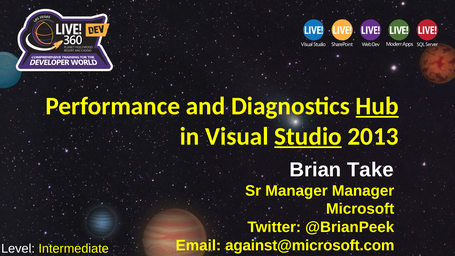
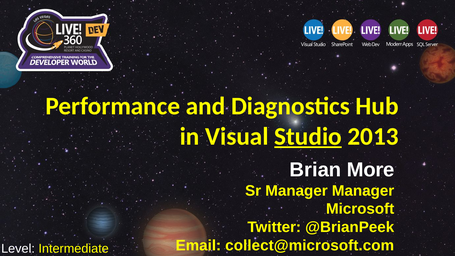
Hub underline: present -> none (377, 106)
Take: Take -> More (371, 170)
against@microsoft.com: against@microsoft.com -> collect@microsoft.com (310, 245)
